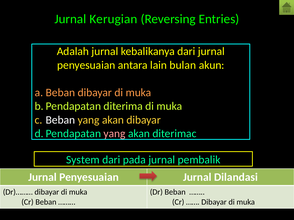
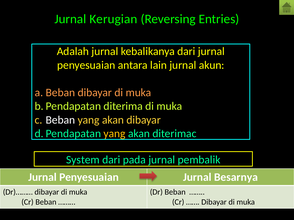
lain bulan: bulan -> jurnal (183, 65)
yang colour: pink -> yellow (115, 134)
Dilandasi: Dilandasi -> Besarnya (236, 178)
